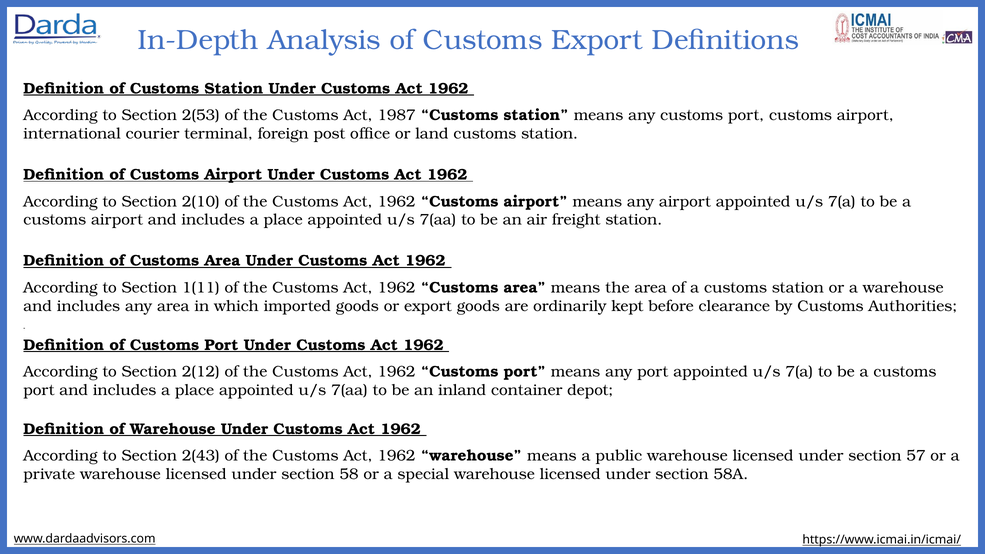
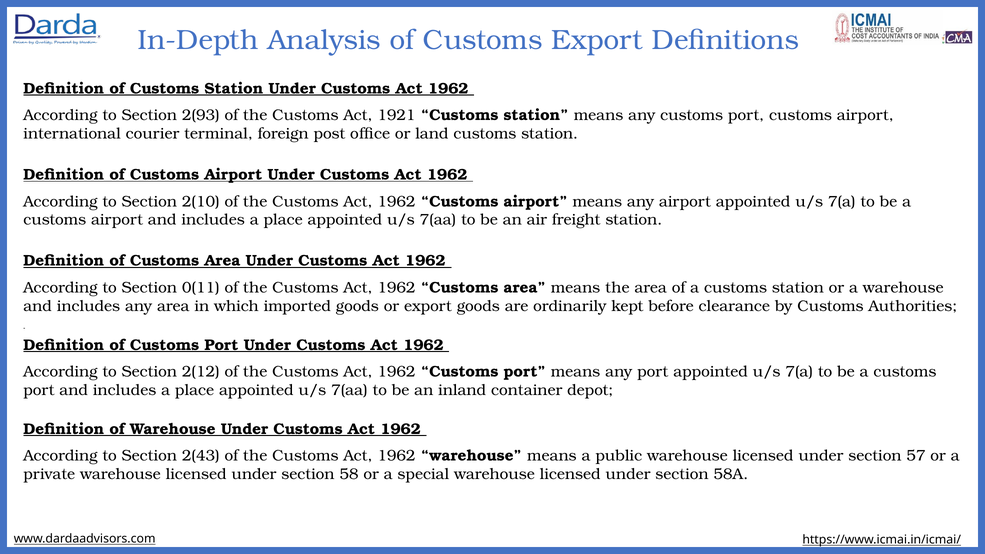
2(53: 2(53 -> 2(93 (201, 115)
1987: 1987 -> 1921 (396, 115)
1(11: 1(11 -> 0(11 (201, 288)
